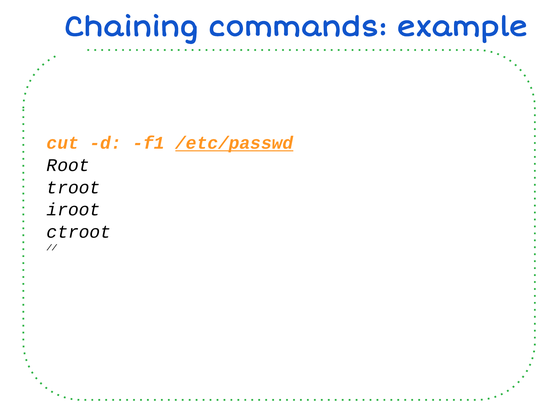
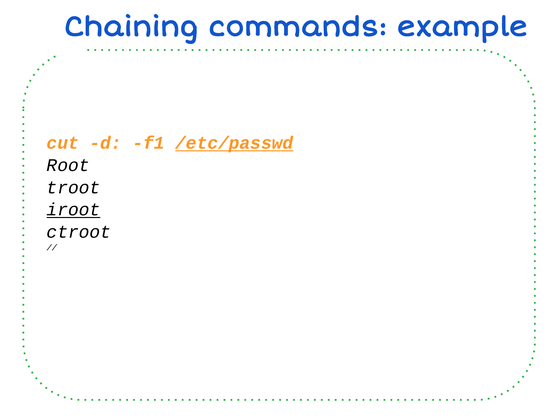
iroot underline: none -> present (73, 210)
